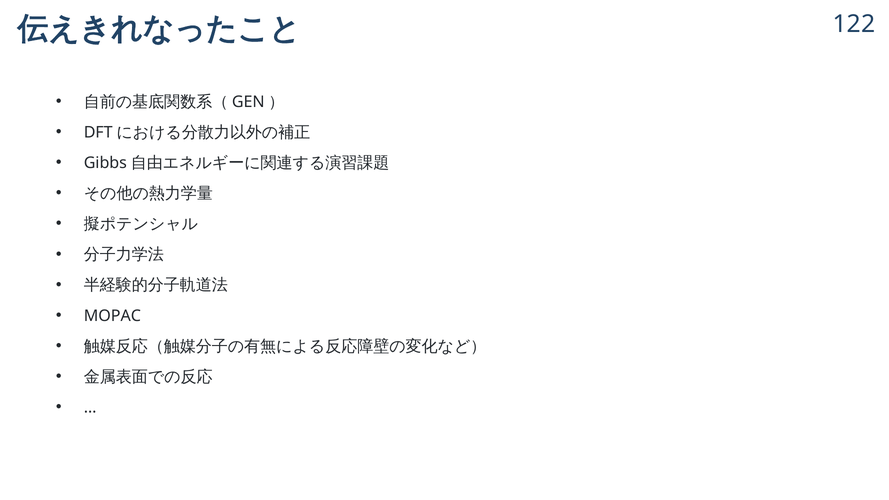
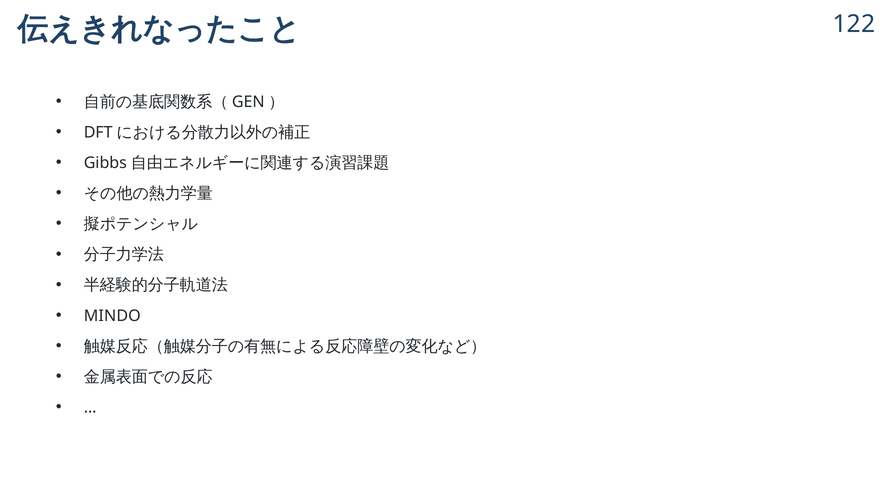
MOPAC: MOPAC -> MINDO (112, 316)
